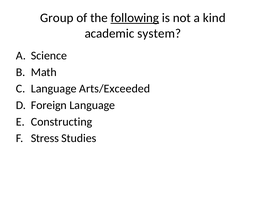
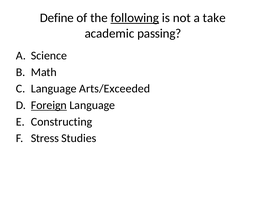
Group: Group -> Define (57, 18)
kind: kind -> take (214, 18)
system: system -> passing (159, 33)
Foreign underline: none -> present (49, 105)
